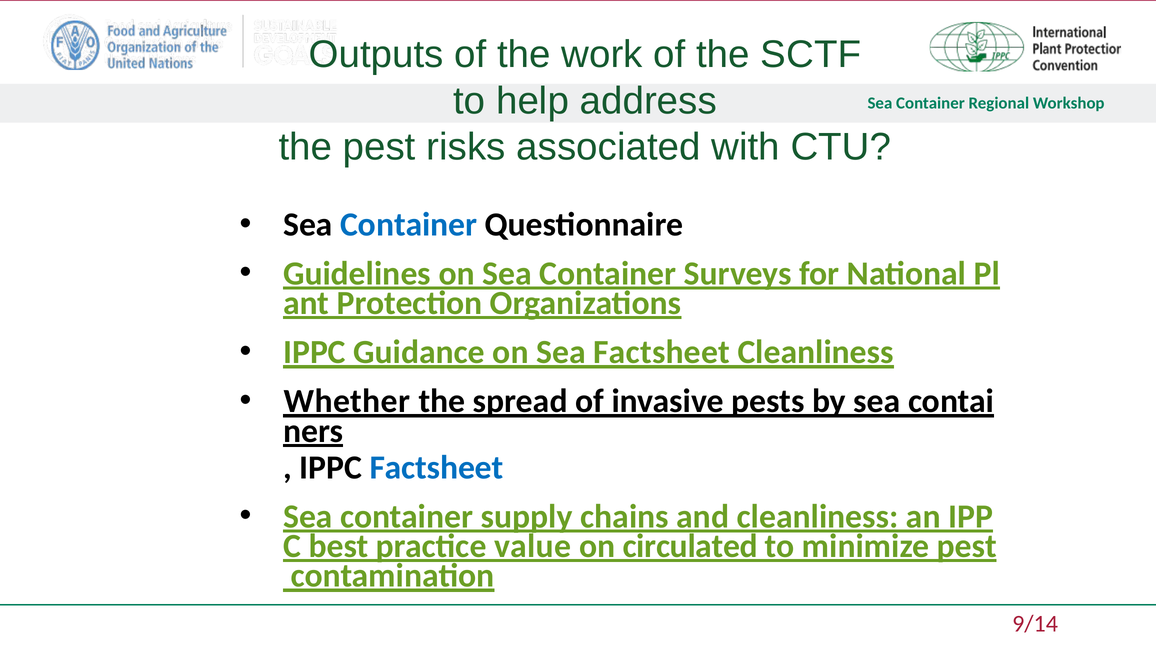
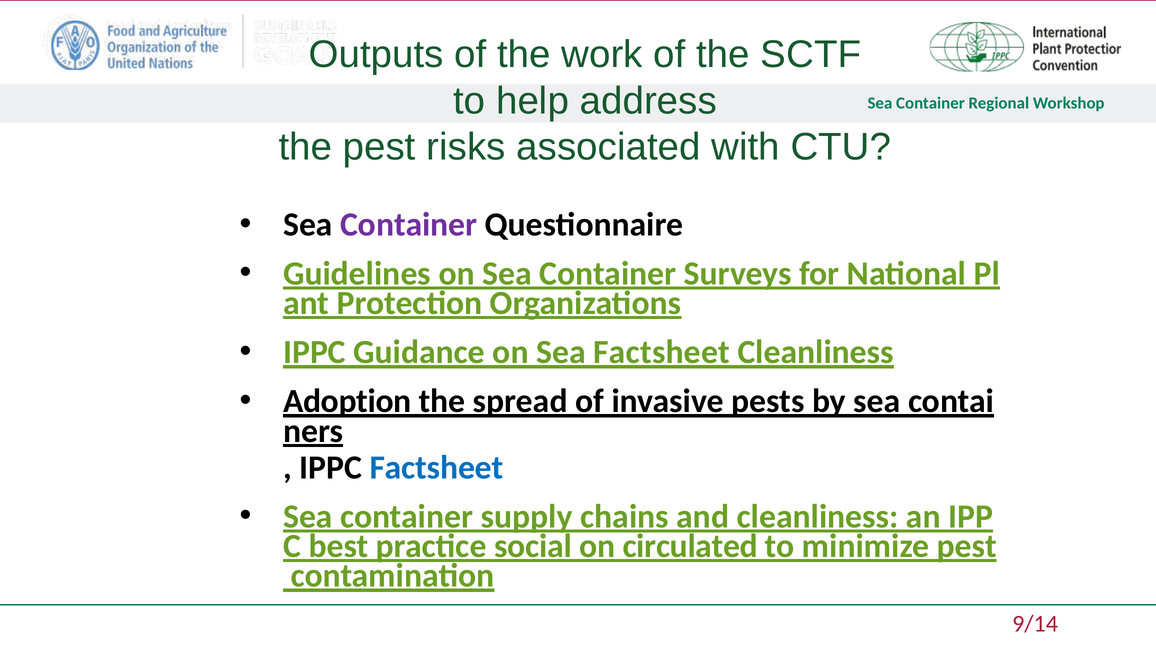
Container colour: blue -> purple (409, 225)
Whether: Whether -> Adoption (347, 401)
value: value -> social (533, 546)
